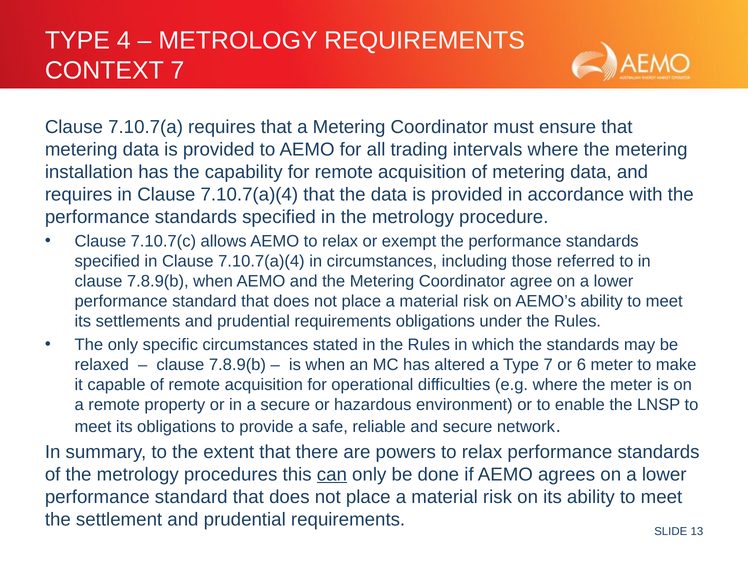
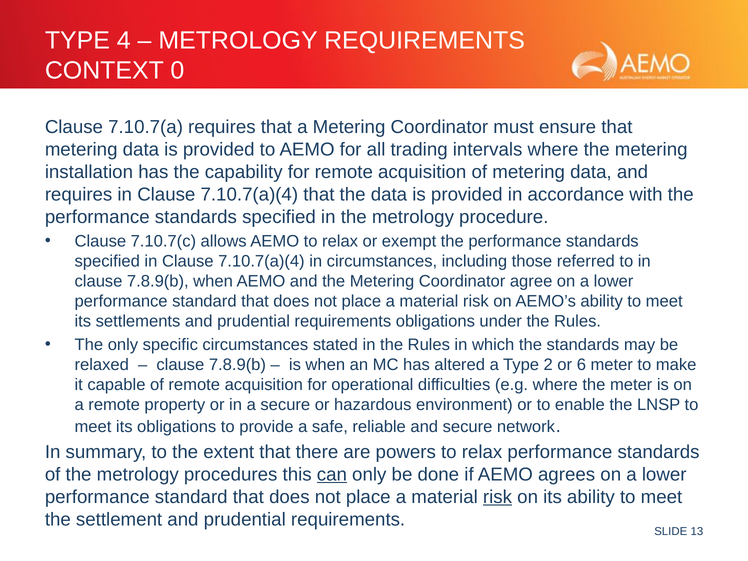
CONTEXT 7: 7 -> 0 (177, 71)
Type 7: 7 -> 2 (548, 365)
risk underline: none -> present (498, 497)
